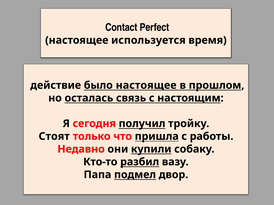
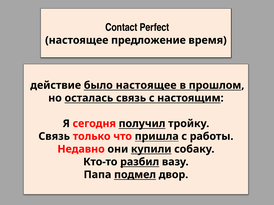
используется: используется -> предложение (148, 40)
Стоят: Стоят -> Связь (54, 137)
